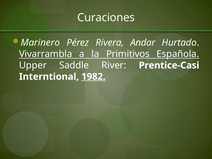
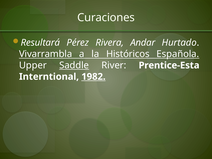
Marinero: Marinero -> Resultará (40, 43)
Primitivos: Primitivos -> Históricos (128, 54)
Saddle underline: none -> present (74, 65)
Prentice-Casi: Prentice-Casi -> Prentice-Esta (169, 65)
